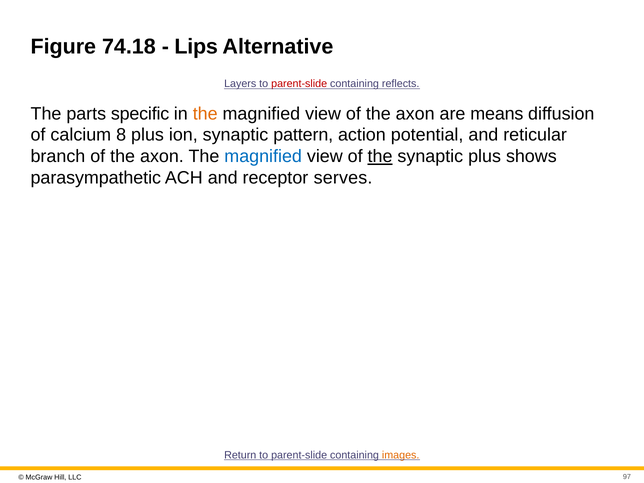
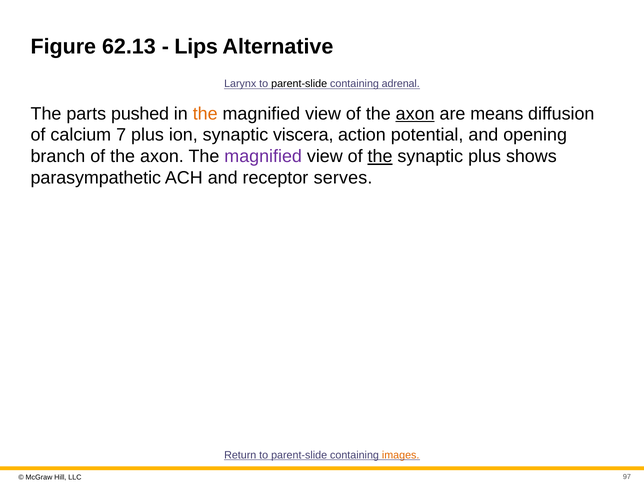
74.18: 74.18 -> 62.13 (129, 47)
Layers: Layers -> Larynx (240, 84)
parent-slide colour: red -> black (299, 84)
reflects: reflects -> adrenal (401, 84)
specific: specific -> pushed (140, 114)
axon underline: none -> present (415, 114)
8: 8 -> 7 (121, 135)
pattern: pattern -> viscera (303, 135)
reticular: reticular -> opening (535, 135)
magnified colour: blue -> purple (263, 157)
